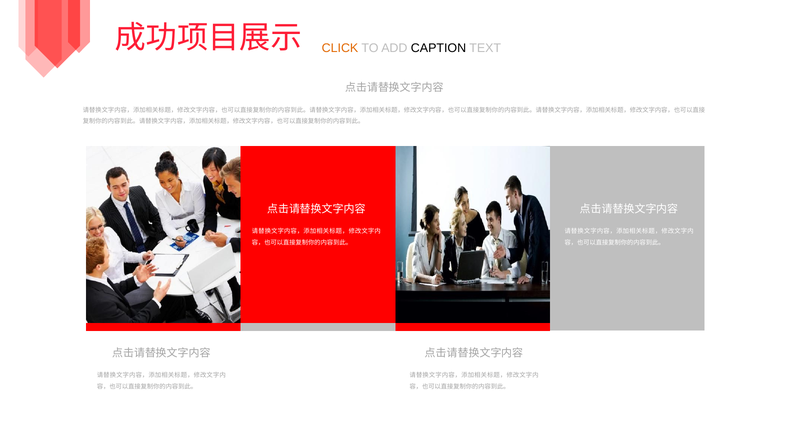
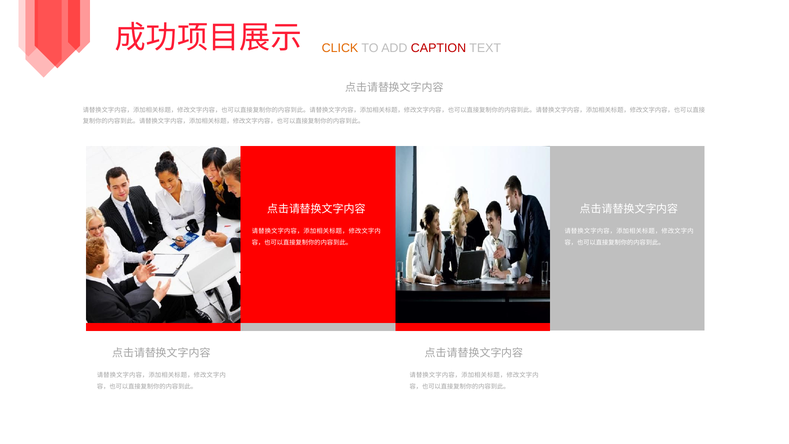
CAPTION colour: black -> red (439, 48)
